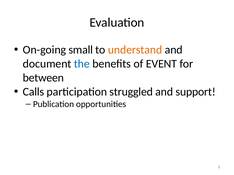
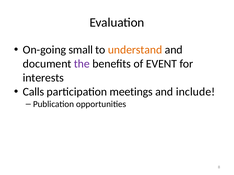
the colour: blue -> purple (82, 64)
between: between -> interests (43, 78)
struggled: struggled -> meetings (131, 92)
support: support -> include (196, 92)
